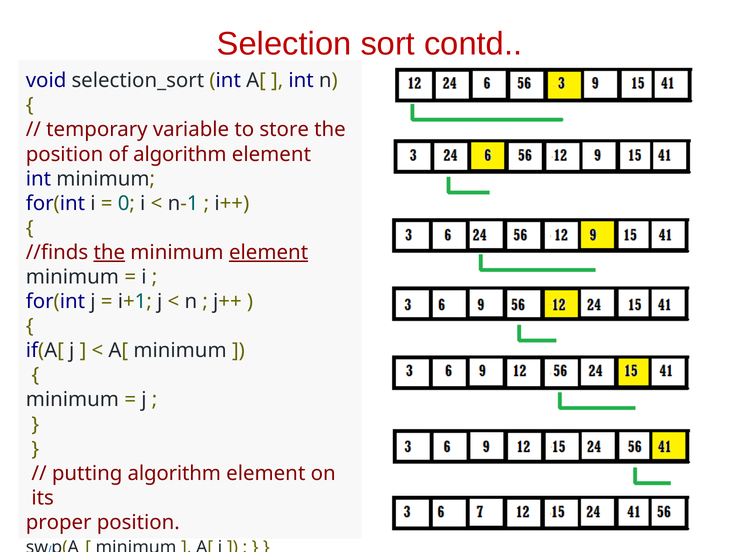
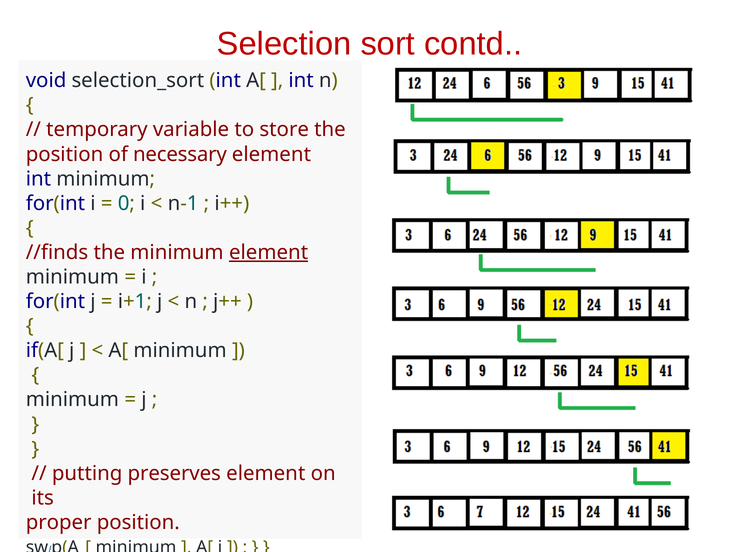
of algorithm: algorithm -> necessary (180, 154)
the underline: present -> none (109, 252)
putting algorithm: algorithm -> preserves (174, 473)
